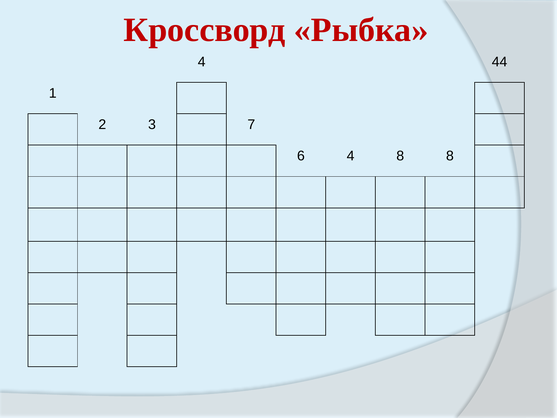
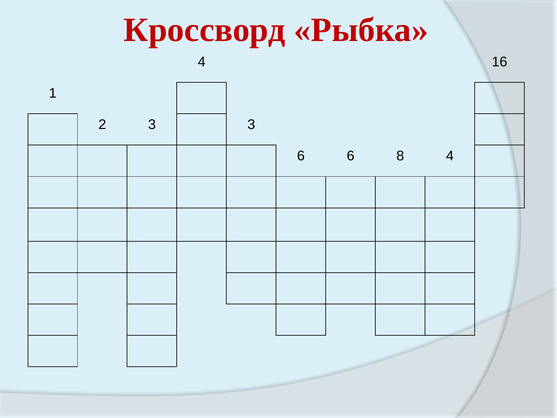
44: 44 -> 16 (500, 62)
3 7: 7 -> 3 (251, 125)
6 4: 4 -> 6 (351, 156)
8 8: 8 -> 4 (450, 156)
